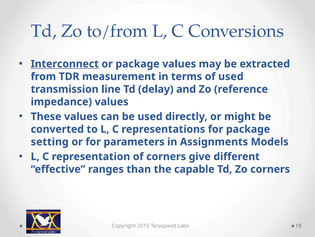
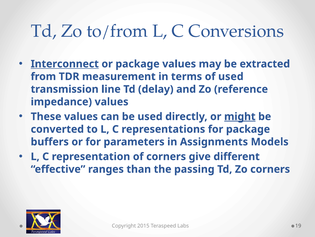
might underline: none -> present (240, 116)
setting: setting -> buffers (50, 141)
capable: capable -> passing (194, 169)
